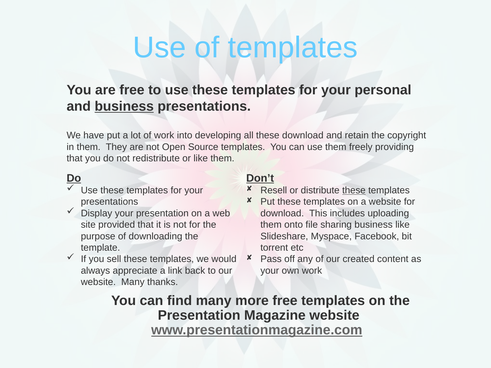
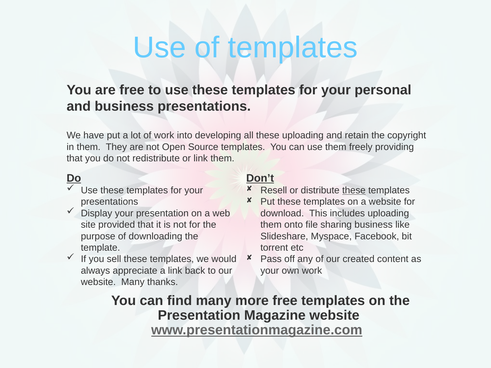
business underline: present -> none (124, 107)
these download: download -> uploading (303, 136)
or like: like -> link (201, 158)
